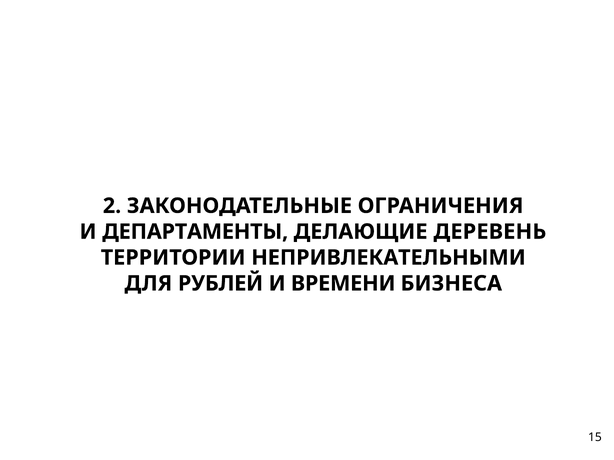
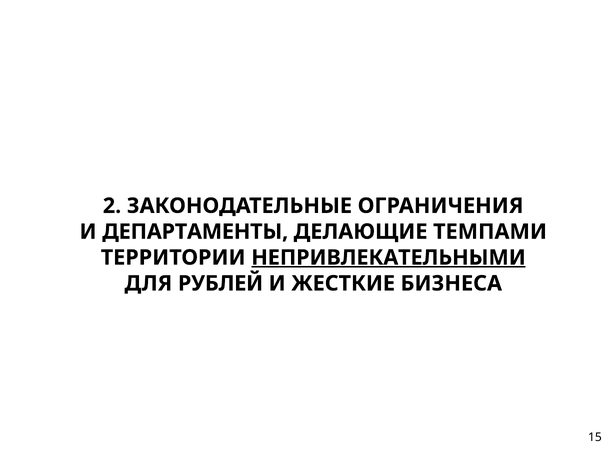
ДЕРЕВЕНЬ: ДЕРЕВЕНЬ -> ТЕМПАМИ (490, 232)
НЕПРИВЛЕКАТЕЛЬНЫМИ underline: none -> present (389, 258)
ВРЕМЕНИ: ВРЕМЕНИ -> ЖЕСТКИЕ (343, 284)
